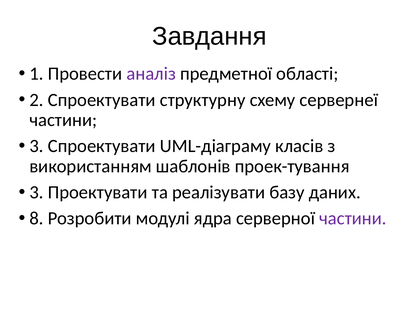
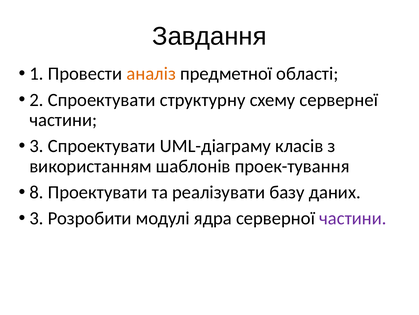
аналіз colour: purple -> orange (151, 74)
3: 3 -> 8 (37, 192)
8: 8 -> 3 (37, 218)
